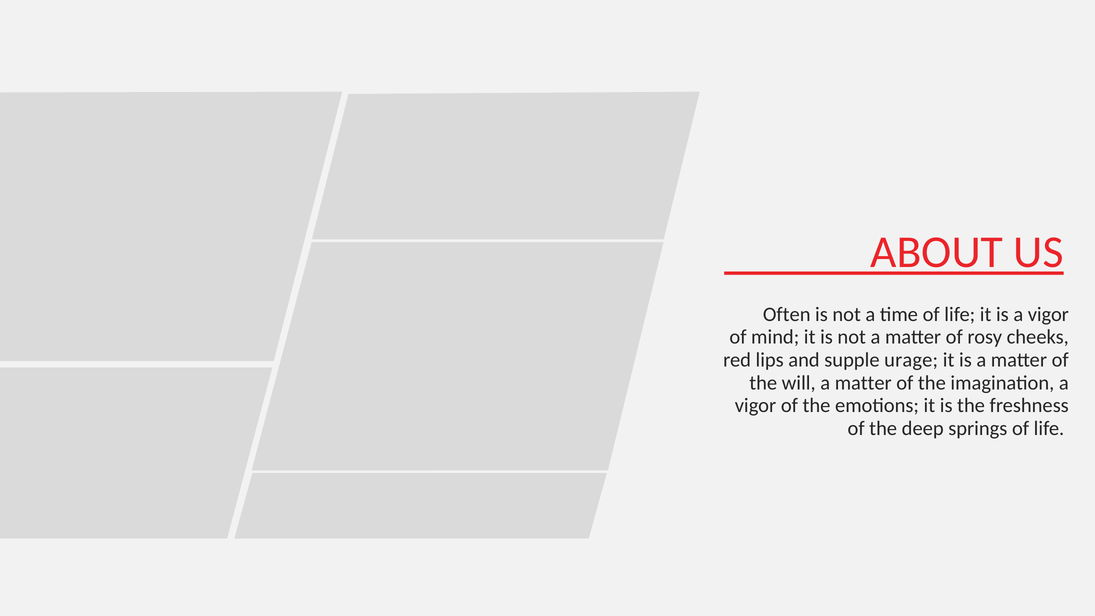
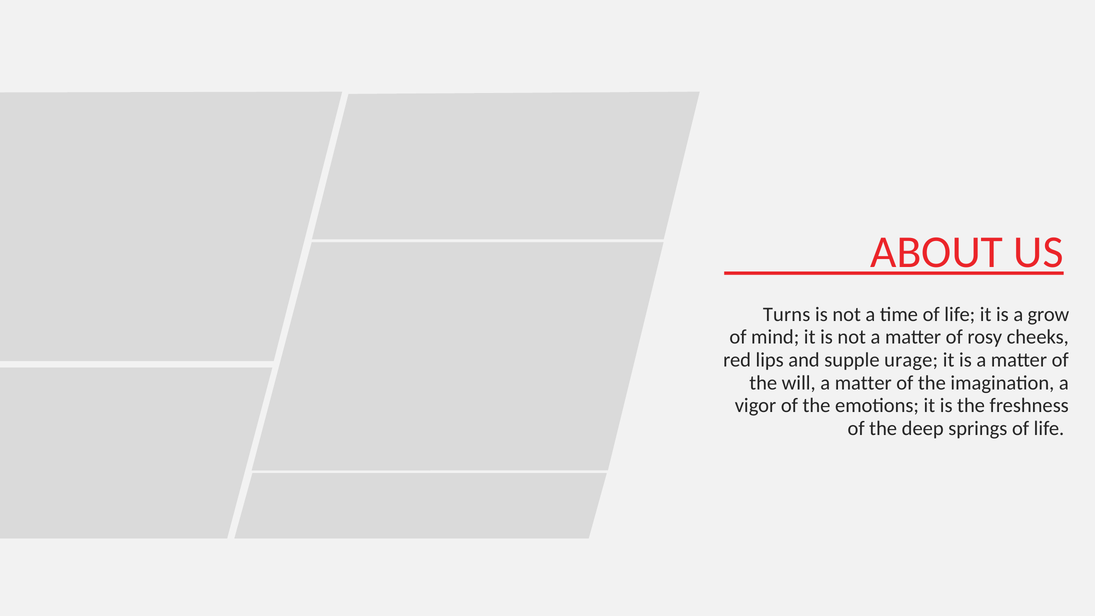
Often: Often -> Turns (787, 314)
is a vigor: vigor -> grow (1048, 314)
